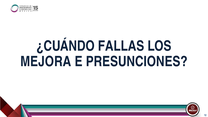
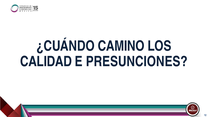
FALLAS: FALLAS -> CAMINO (121, 46)
MEJORA: MEJORA -> CALIDAD (46, 62)
